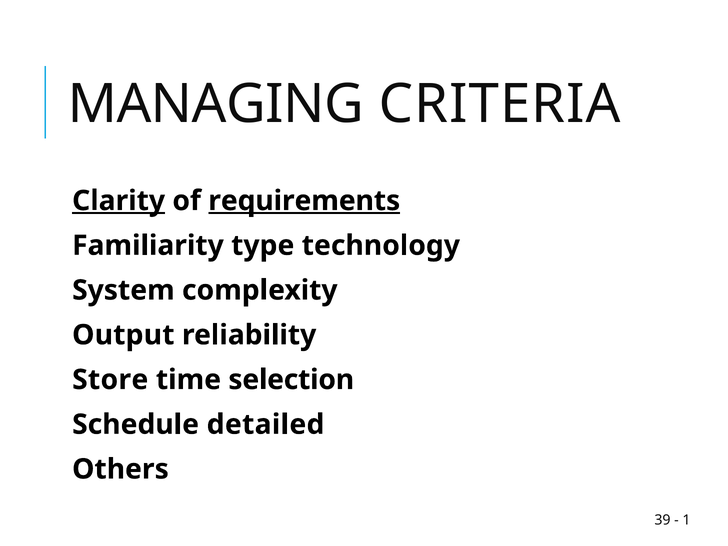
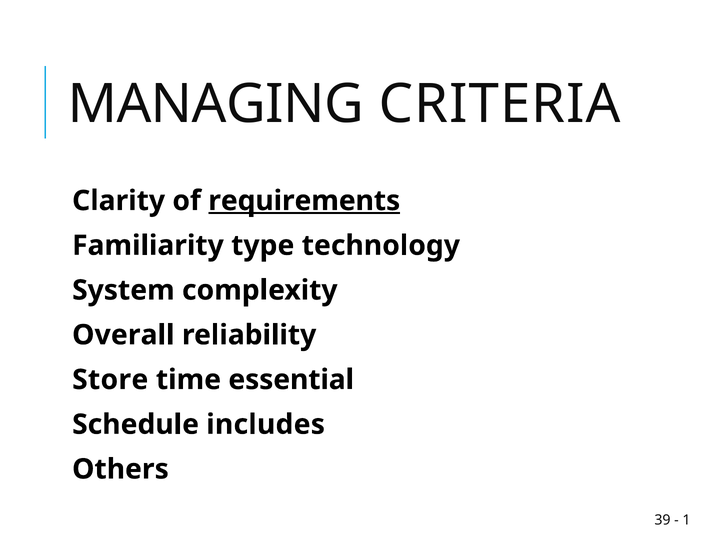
Clarity underline: present -> none (119, 201)
Output: Output -> Overall (123, 335)
selection: selection -> essential (291, 380)
detailed: detailed -> includes (266, 424)
